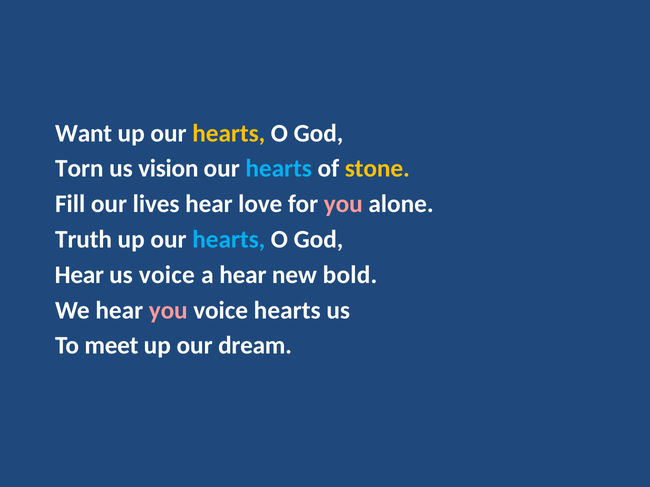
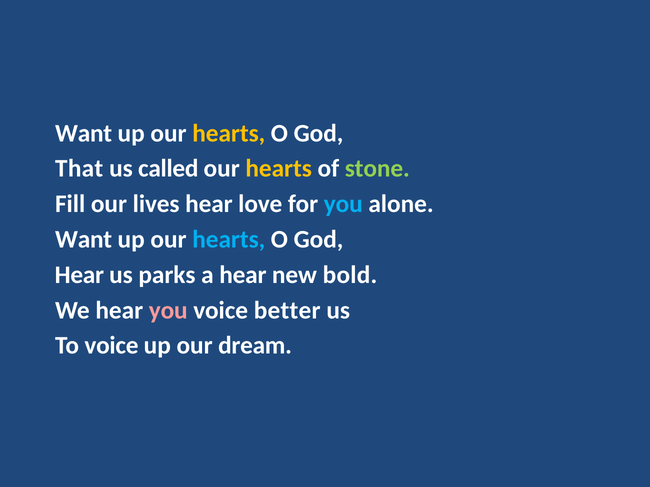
Torn: Torn -> That (79, 169)
vision: vision -> called (168, 169)
hearts colour: light blue -> yellow (279, 169)
stone colour: yellow -> light green (377, 169)
you colour: pink -> light blue (343, 204)
Truth: Truth -> Want (84, 240)
us voice: voice -> parks (167, 275)
voice hearts: hearts -> better (287, 310)
To meet: meet -> voice (111, 346)
